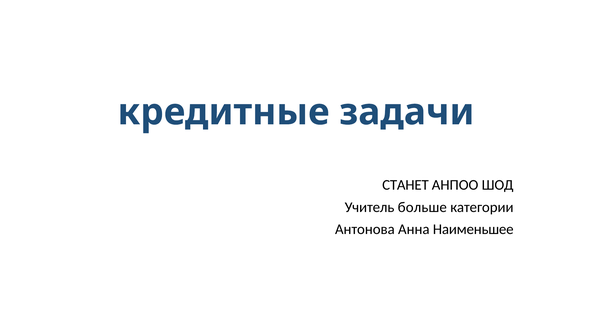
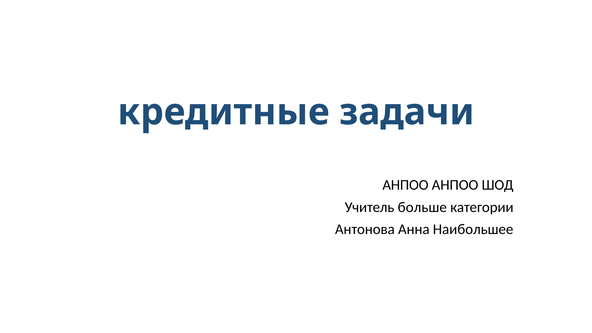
СТАНЕТ: СТАНЕТ -> АНПОО (405, 185)
Наименьшее: Наименьшее -> Наибольшее (473, 229)
